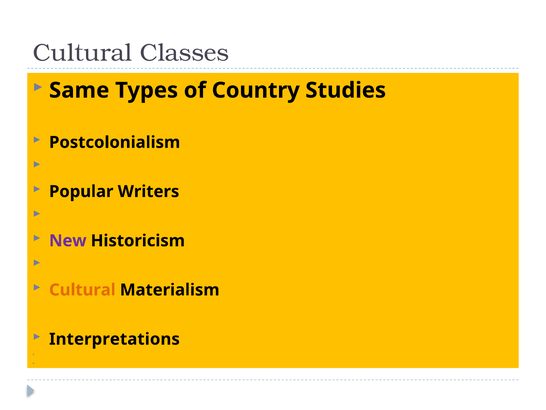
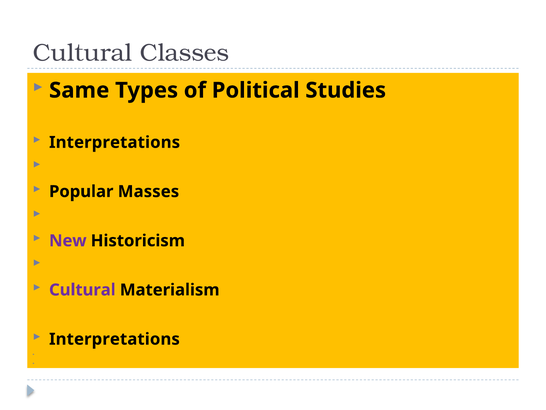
Country: Country -> Political (256, 90)
Postcolonialism: Postcolonialism -> Interpretations (115, 142)
Writers: Writers -> Masses (148, 191)
Cultural colour: orange -> purple (82, 290)
